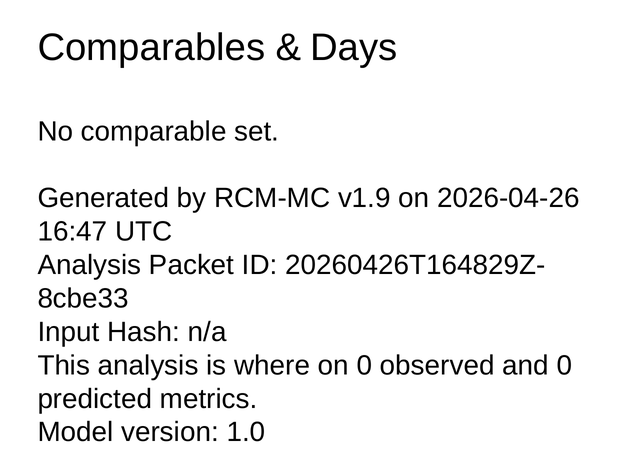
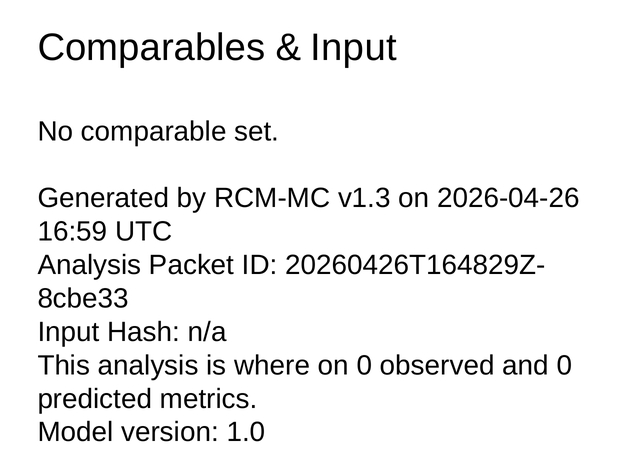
Days: Days -> Input (354, 48)
v1.9: v1.9 -> v1.3 (364, 198)
16:47: 16:47 -> 16:59 (72, 232)
